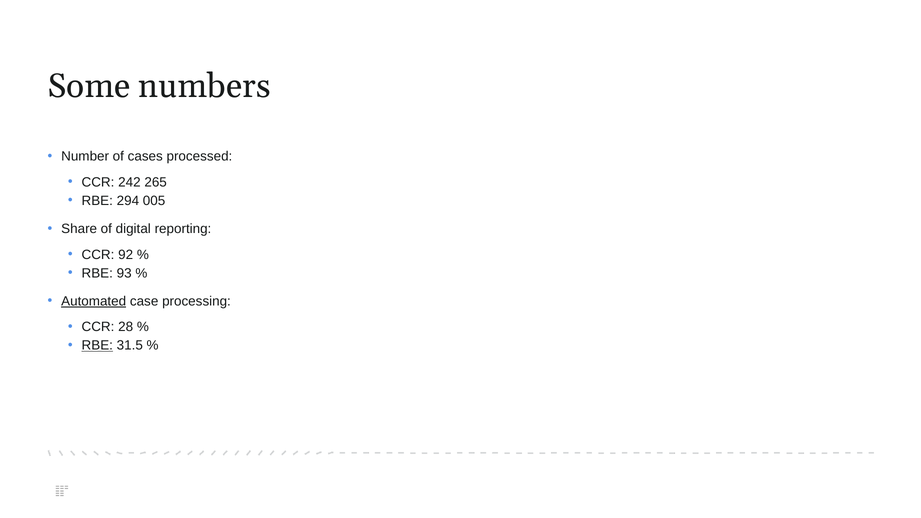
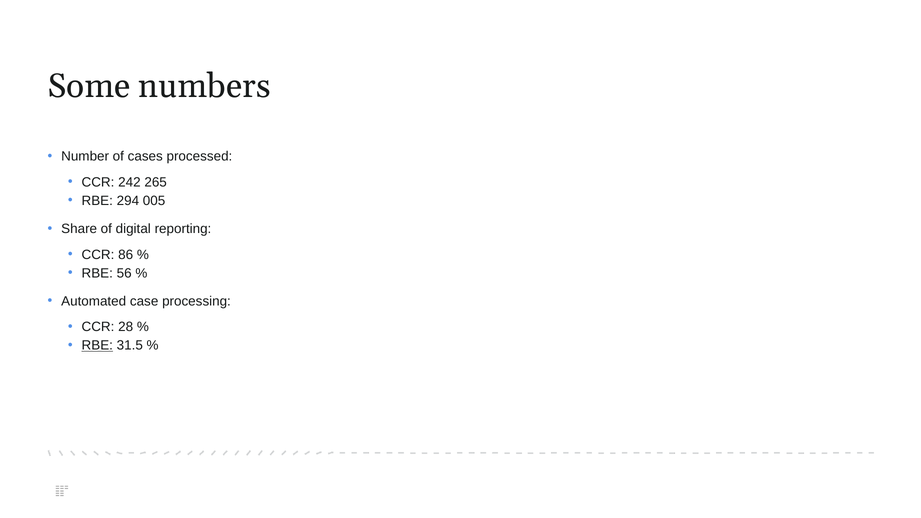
92: 92 -> 86 (126, 255)
93: 93 -> 56 (124, 273)
Automated underline: present -> none (94, 301)
